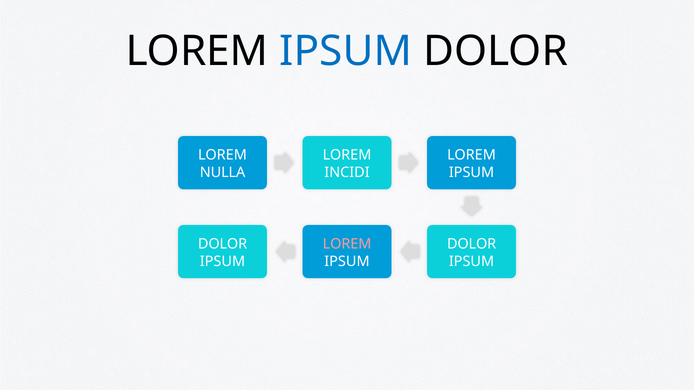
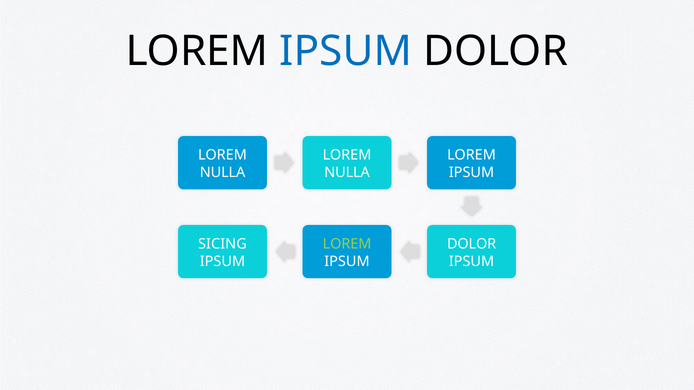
INCIDI: INCIDI -> NULLA (347, 173)
DOLOR: DOLOR -> SICING (222, 244)
LOREM colour: pink -> light green (347, 244)
